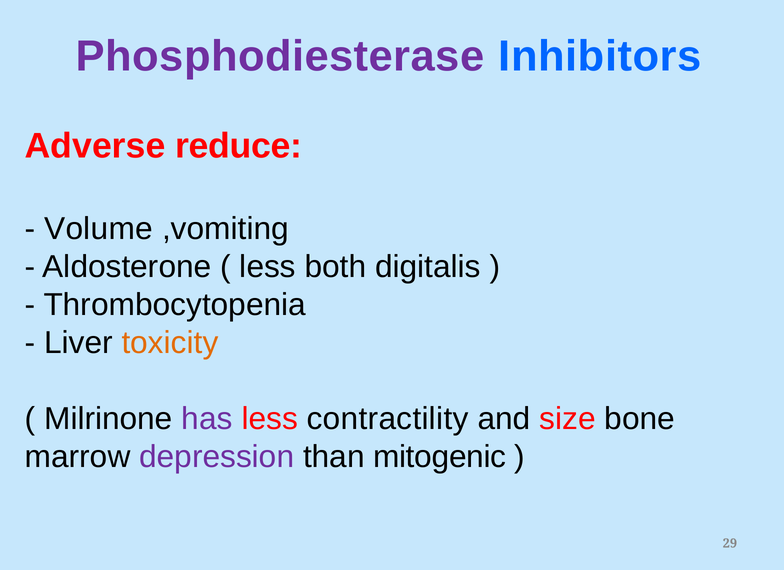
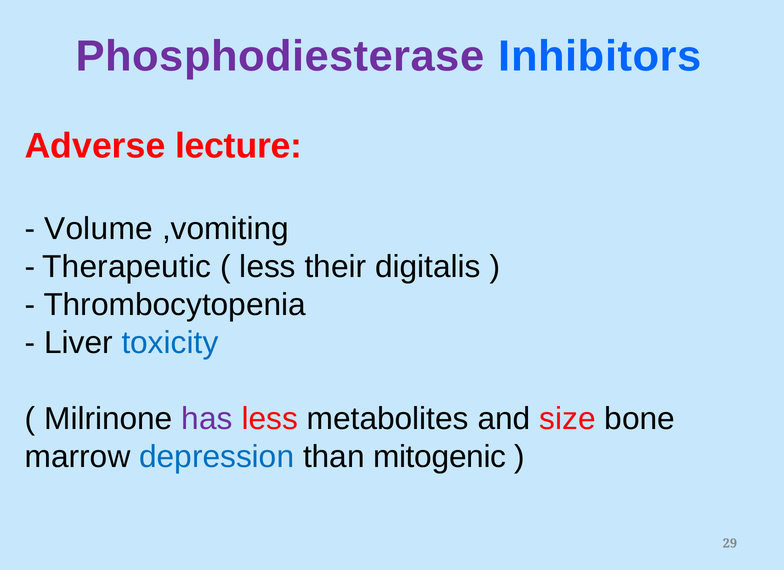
reduce: reduce -> lecture (239, 146)
Aldosterone: Aldosterone -> Therapeutic (127, 267)
both: both -> their (335, 267)
toxicity colour: orange -> blue (170, 343)
contractility: contractility -> metabolites (388, 419)
depression colour: purple -> blue (217, 457)
